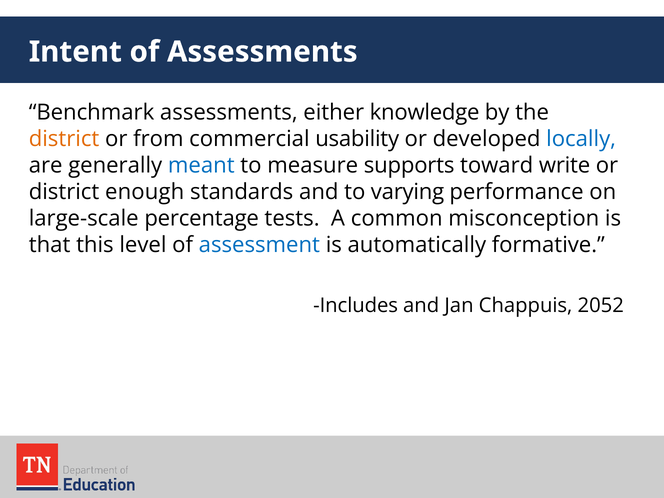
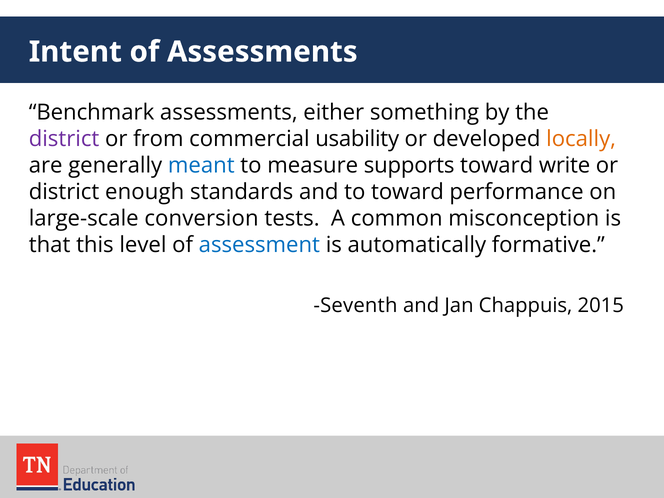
knowledge: knowledge -> something (424, 112)
district colour: orange -> purple (64, 139)
locally colour: blue -> orange (581, 139)
to varying: varying -> toward (407, 192)
percentage: percentage -> conversion (201, 218)
Includes: Includes -> Seventh (355, 305)
2052: 2052 -> 2015 (601, 305)
